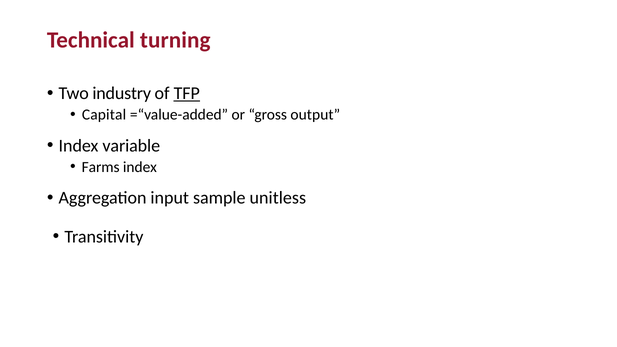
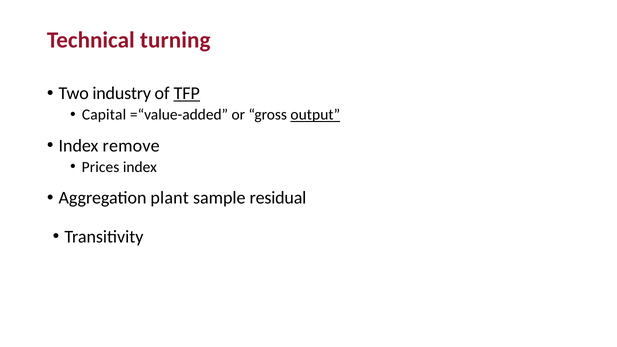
output underline: none -> present (315, 115)
variable: variable -> remove (131, 146)
Farms: Farms -> Prices (101, 167)
input: input -> plant (170, 198)
unitless: unitless -> residual (278, 198)
